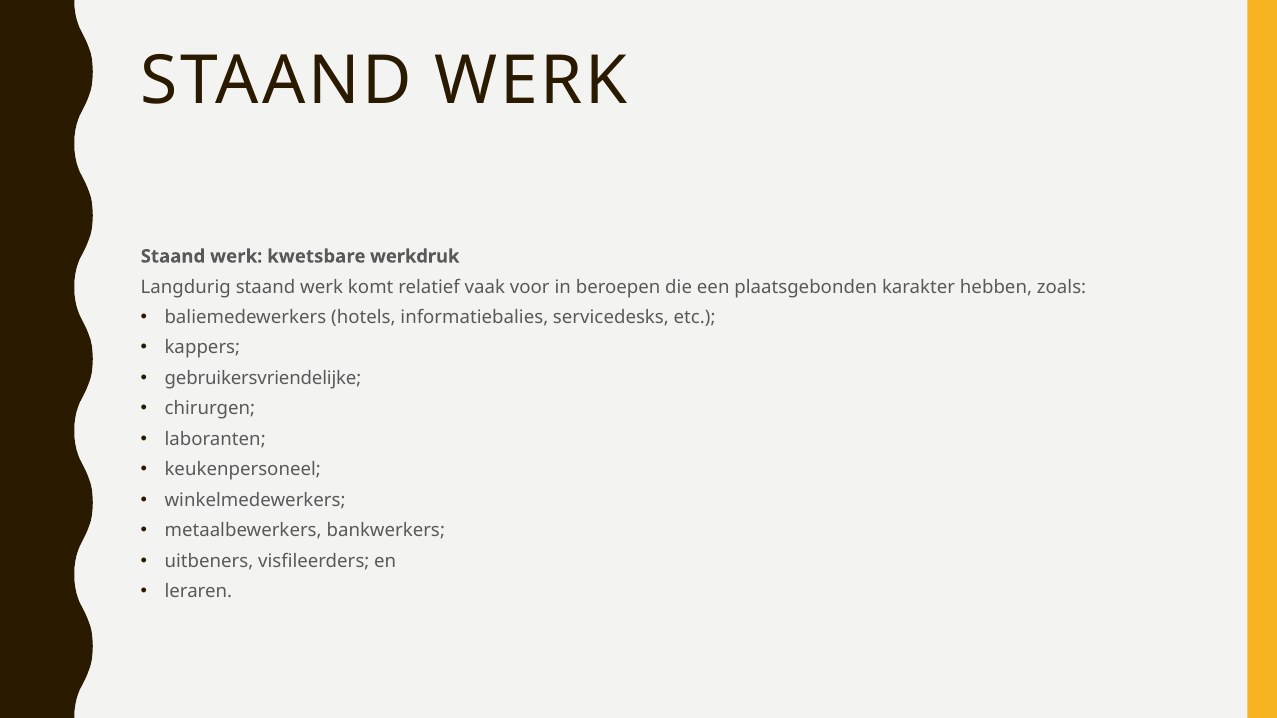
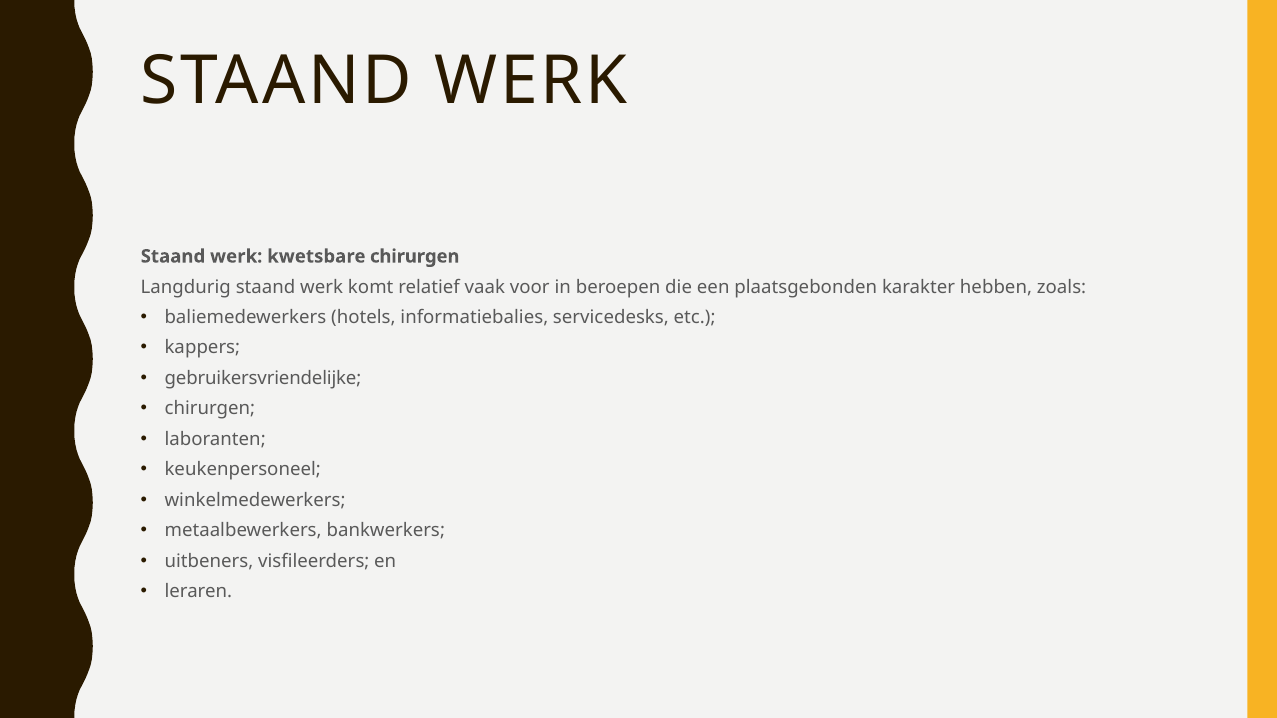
kwetsbare werkdruk: werkdruk -> chirurgen (415, 256)
